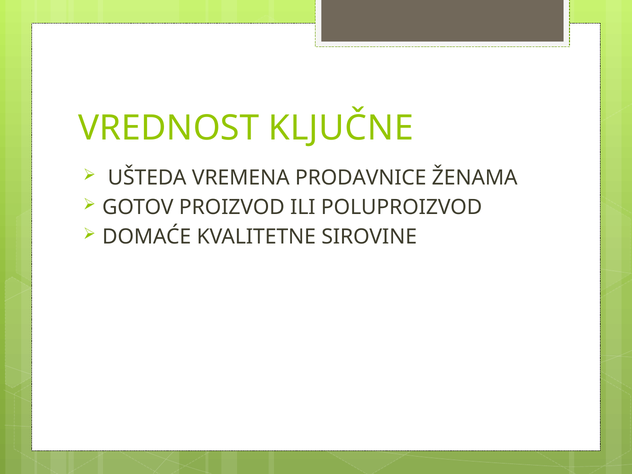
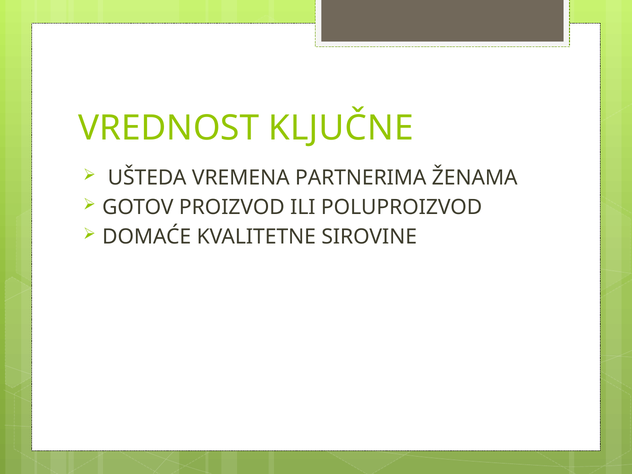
PRODAVNICE: PRODAVNICE -> PARTNERIMA (361, 178)
